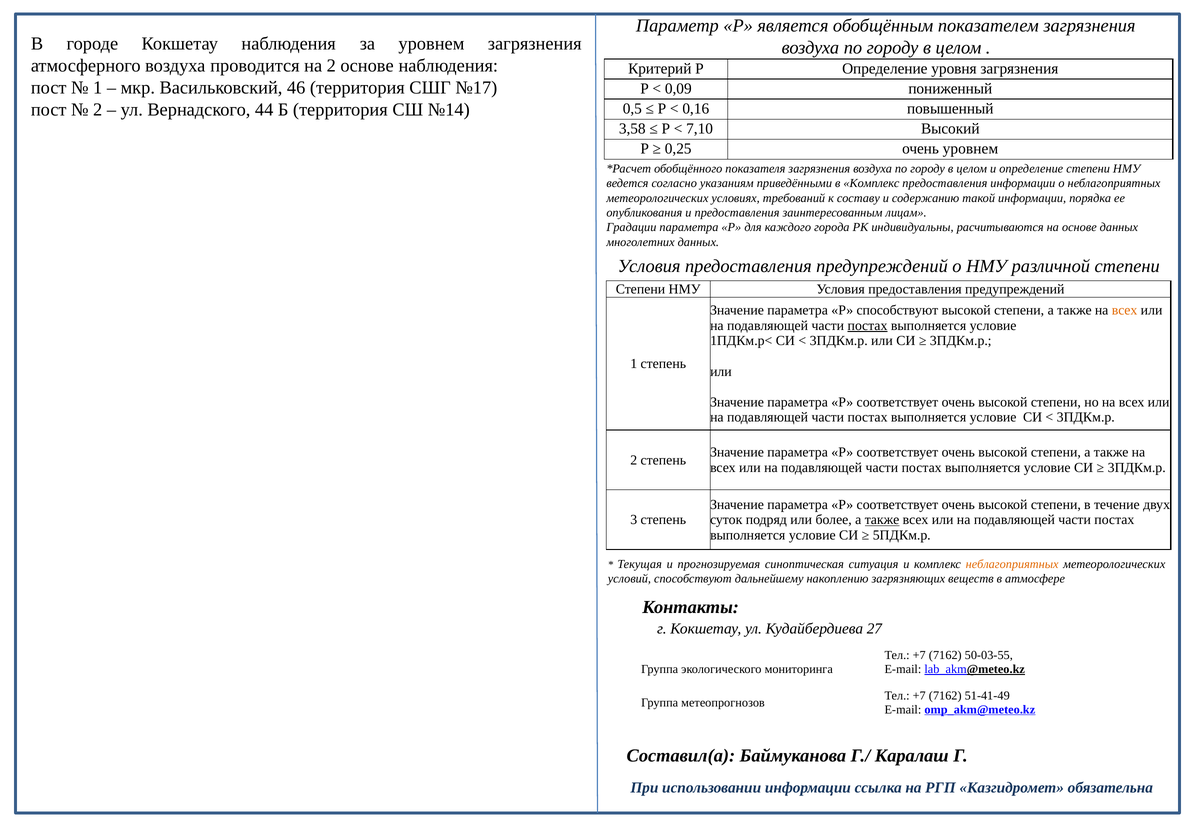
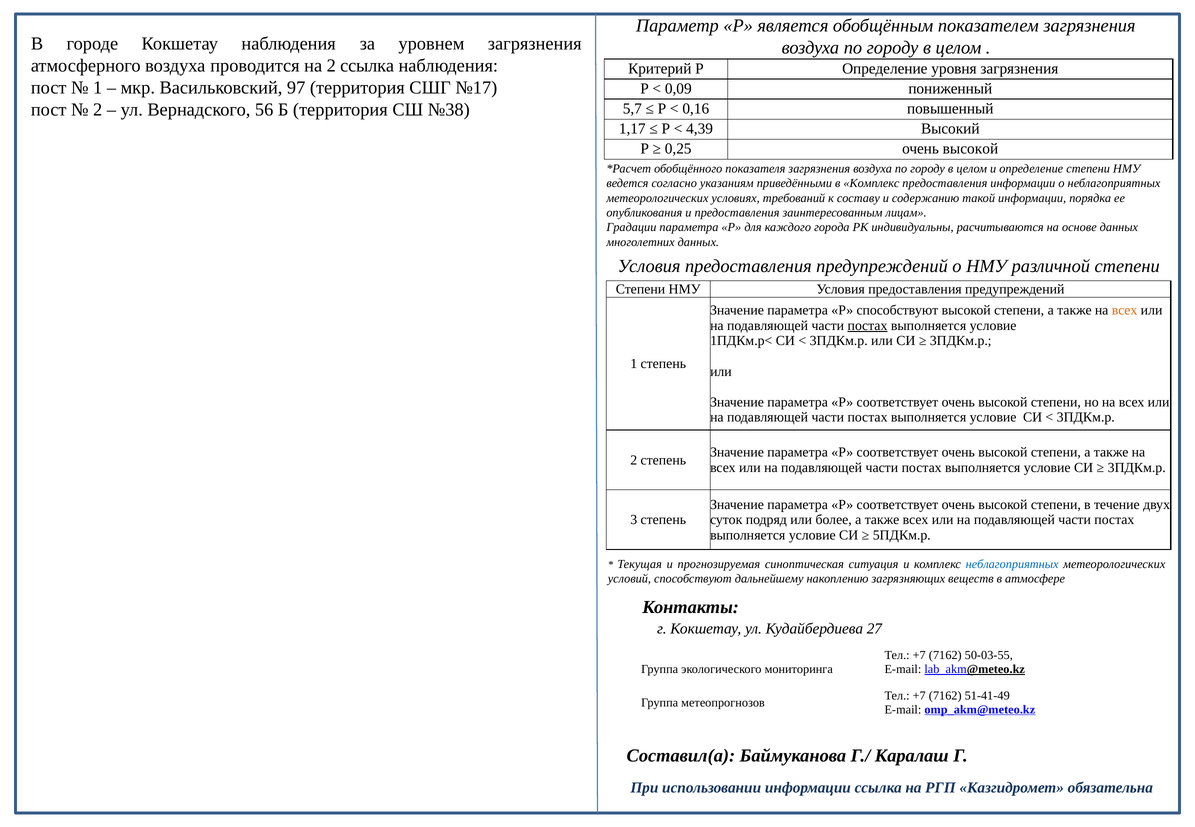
2 основе: основе -> ссылка (367, 66)
46: 46 -> 97 (296, 88)
44: 44 -> 56 (264, 110)
№14: №14 -> №38 (449, 110)
0,5: 0,5 -> 5,7 (632, 109)
3,58: 3,58 -> 1,17 (632, 129)
7,10: 7,10 -> 4,39 (700, 129)
0,25 очень уровнем: уровнем -> высокой (970, 149)
также underline: present -> none (882, 520)
неблагоприятных colour: orange -> blue (1012, 564)
